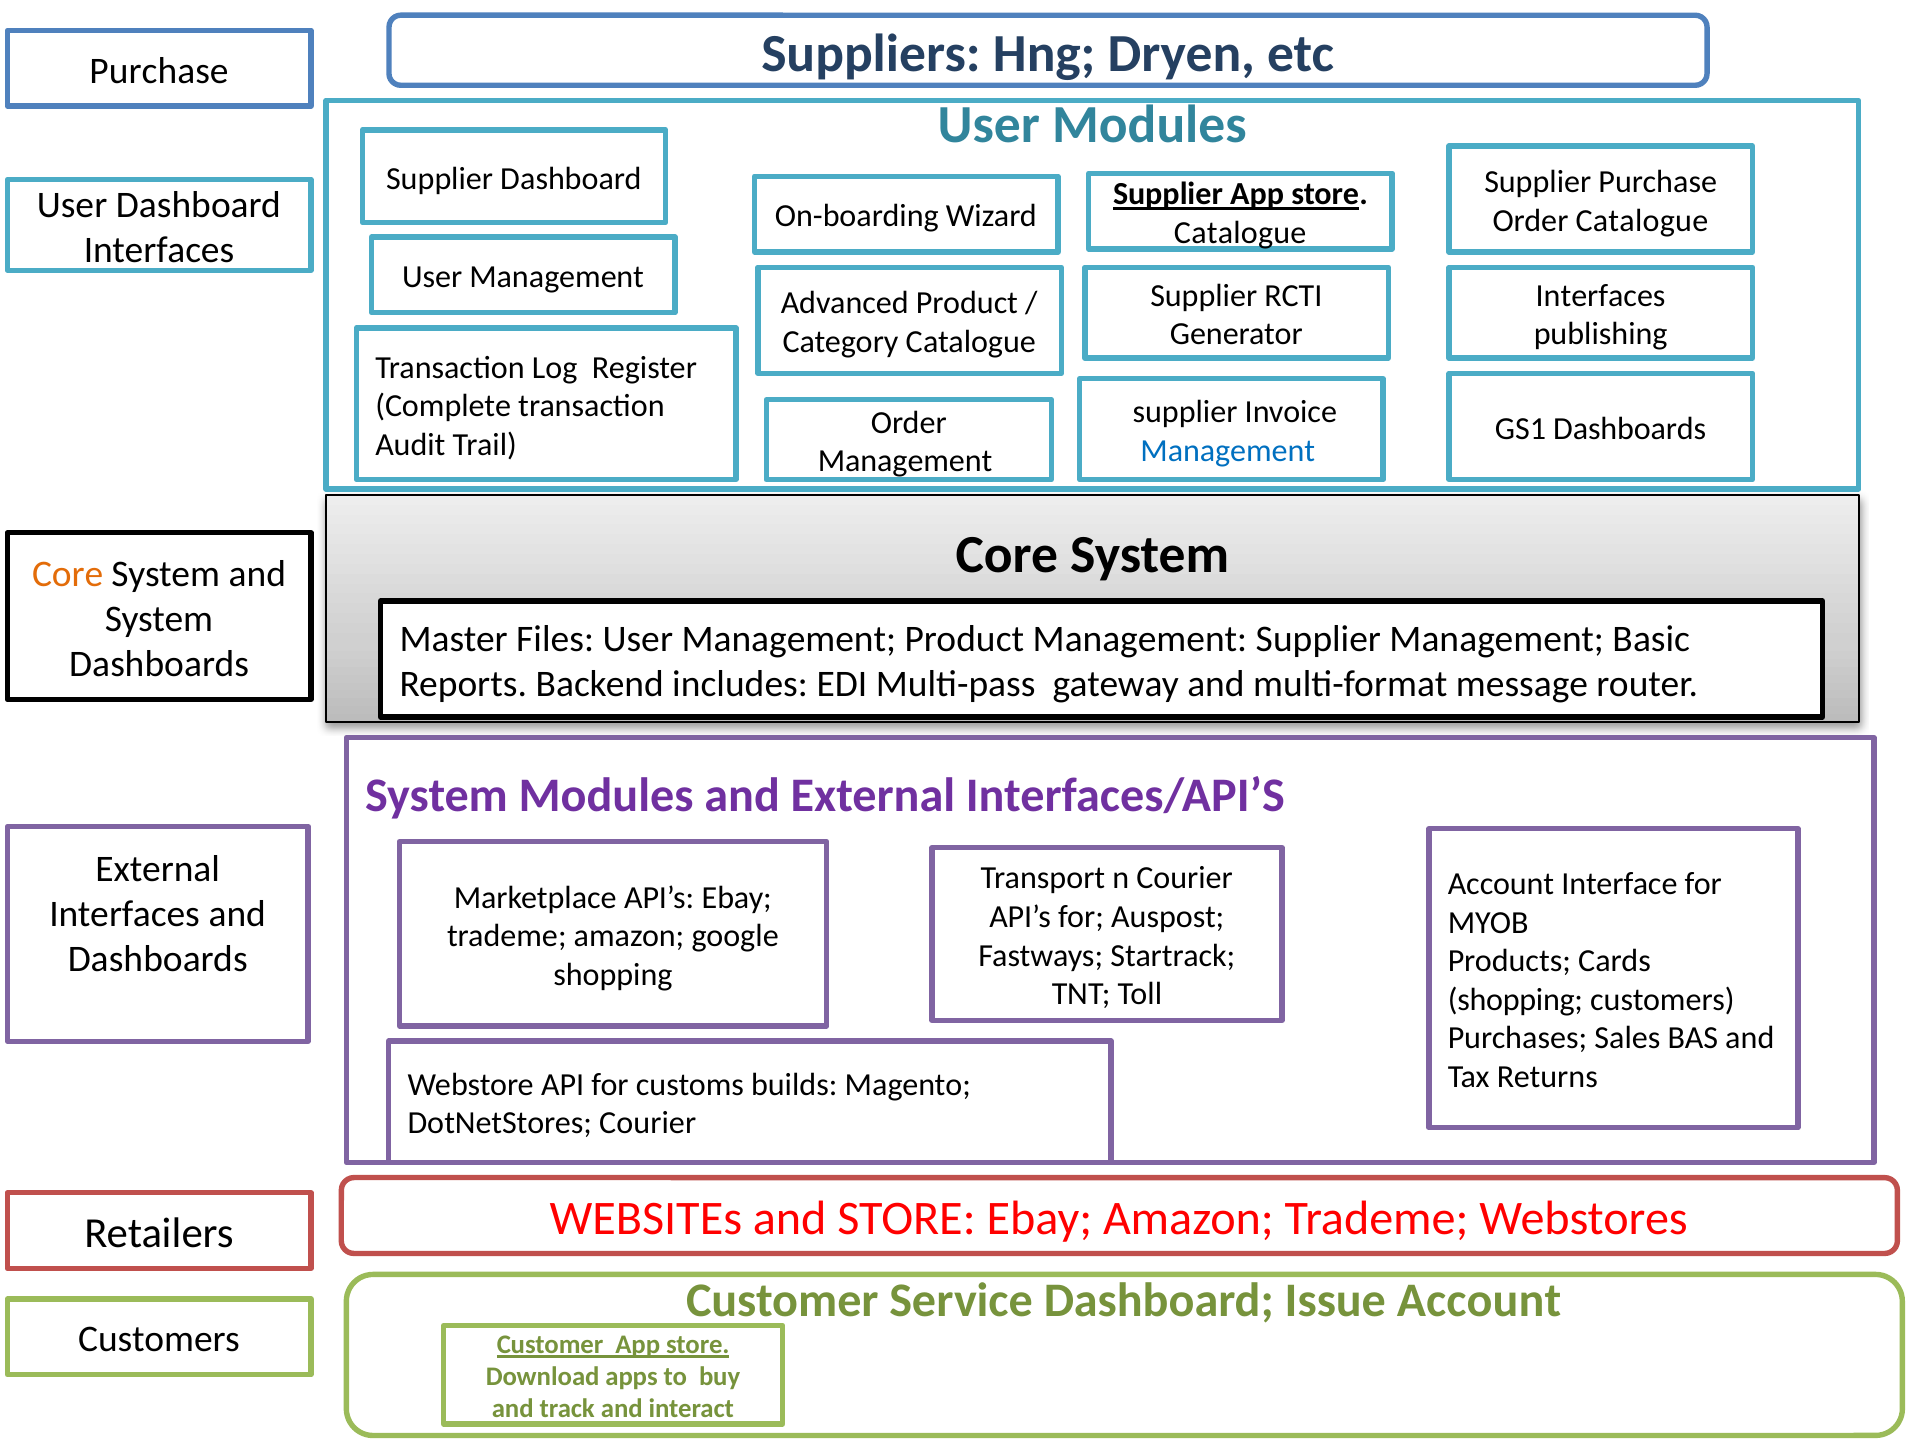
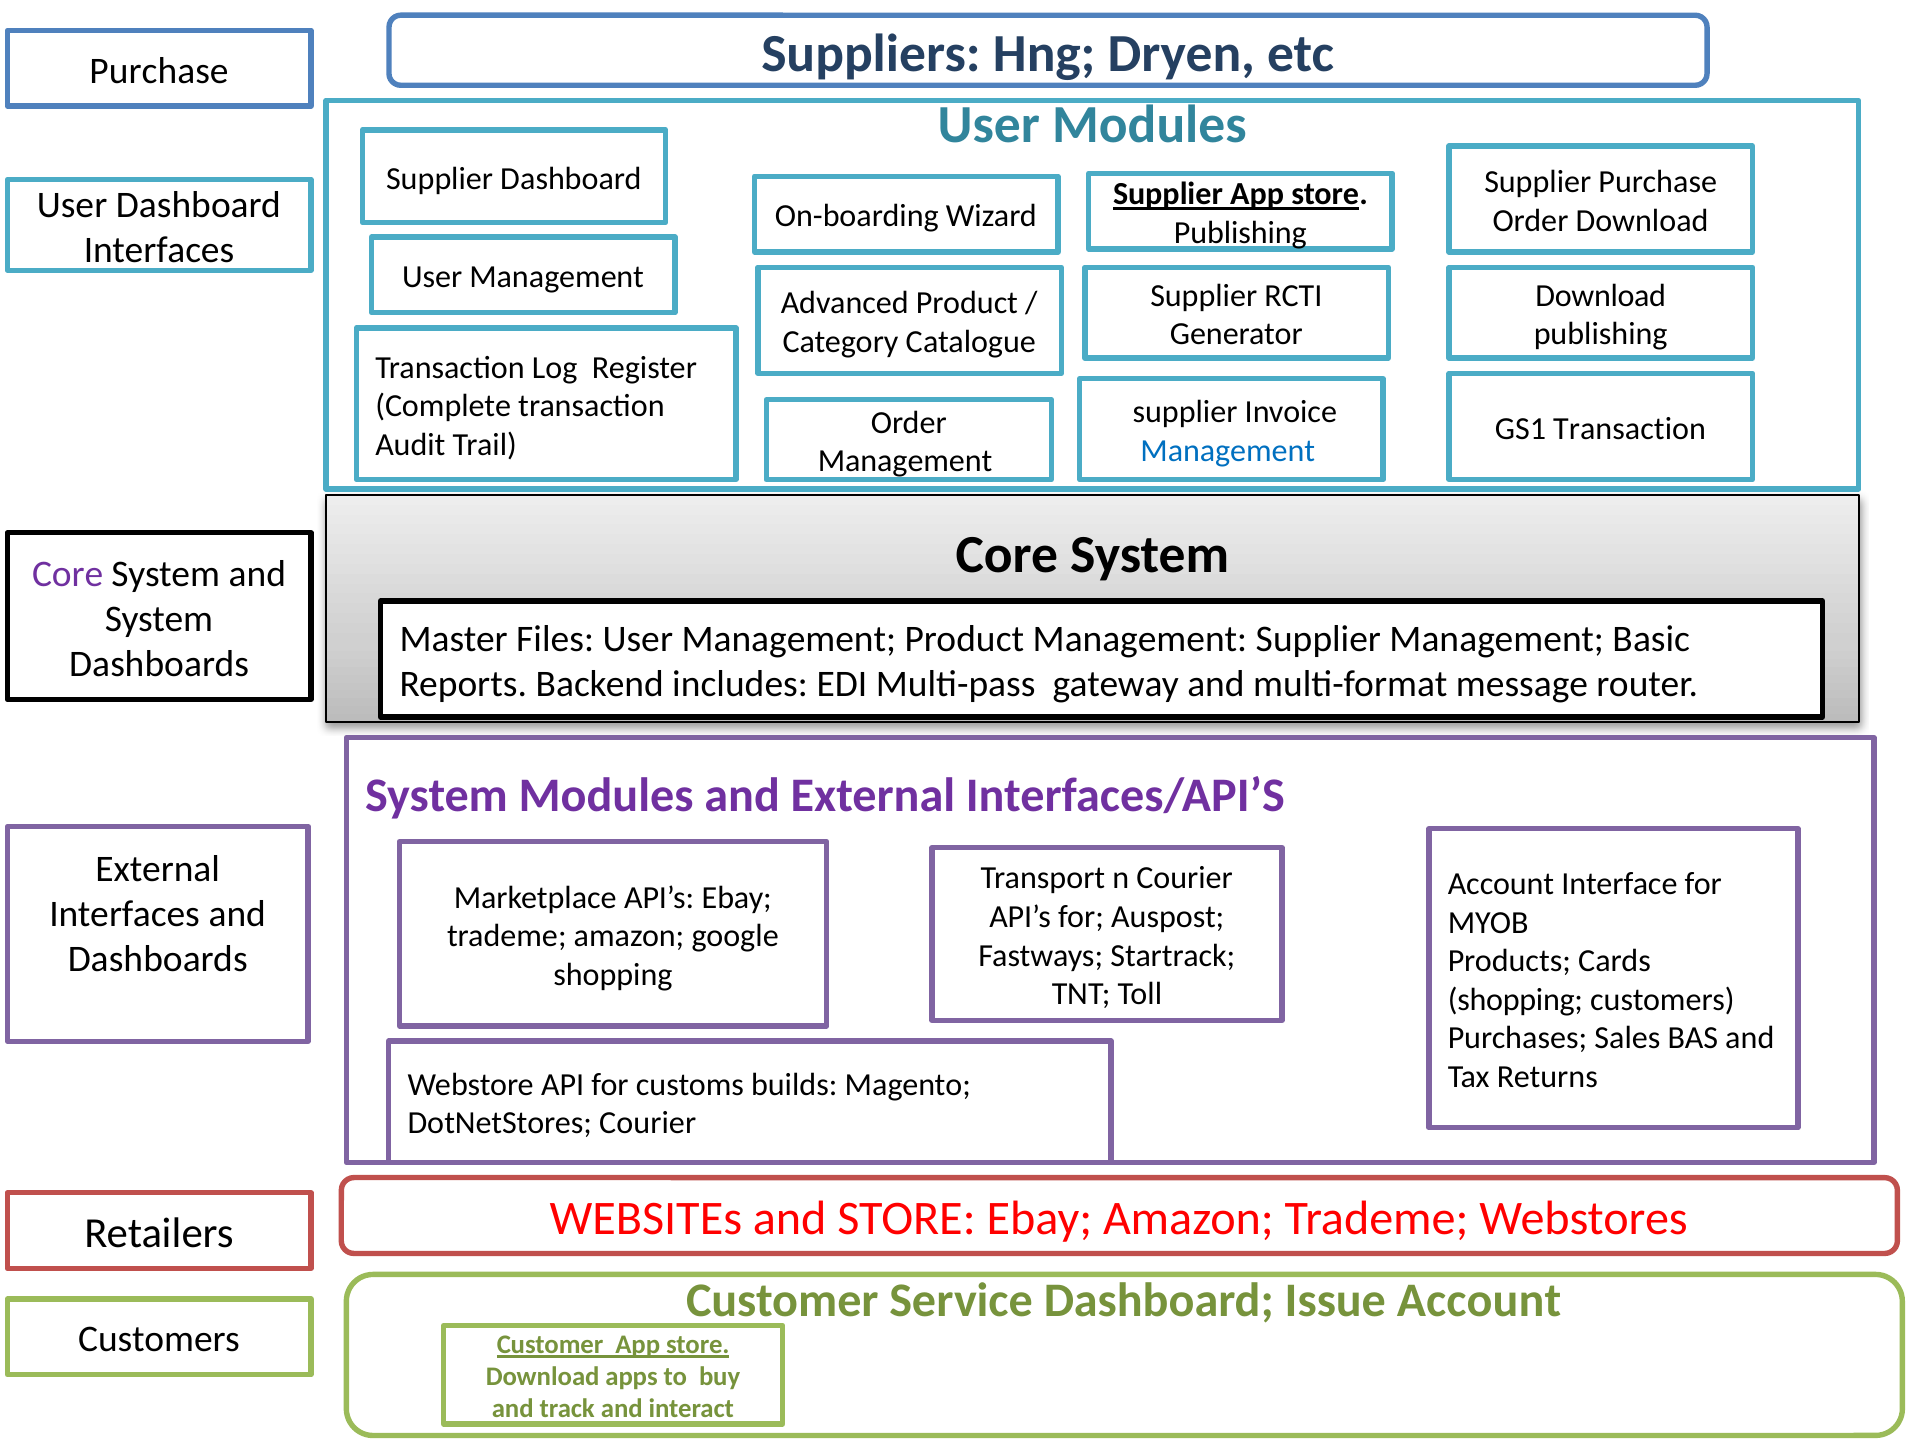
Order Catalogue: Catalogue -> Download (1642, 220)
Catalogue: Catalogue -> Publishing (1240, 233)
Interfaces: Interfaces -> Download (1601, 296)
GS1 Dashboards: Dashboards -> Transaction (1630, 429)
Core colour: orange -> purple (68, 574)
